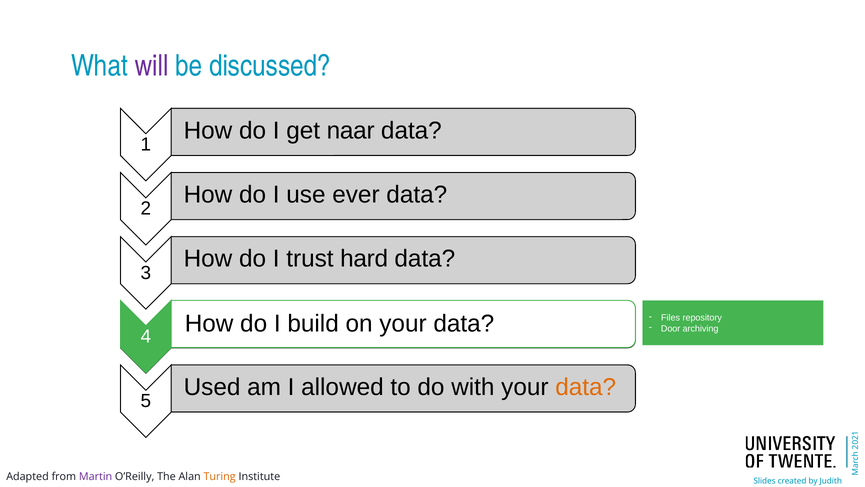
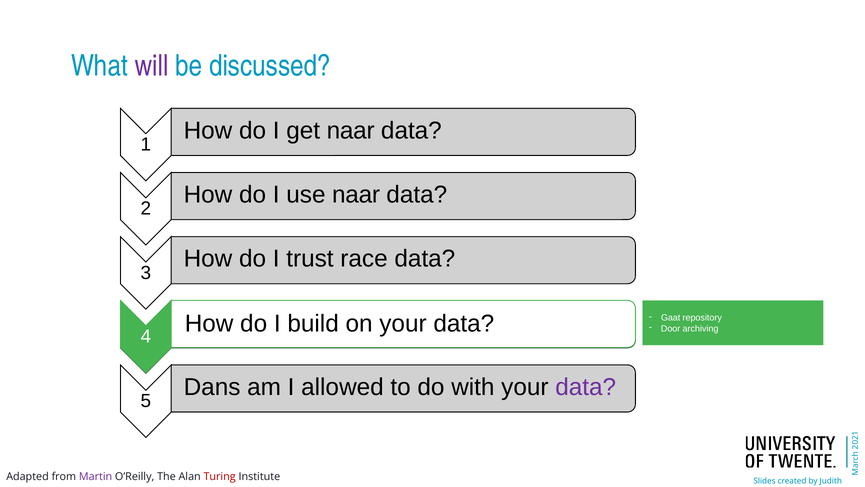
ever: ever -> naar (356, 195)
hard: hard -> race (364, 259)
Files: Files -> Gaat (671, 318)
Used: Used -> Dans (212, 387)
data colour: orange -> purple (586, 387)
Turing colour: orange -> red (220, 476)
